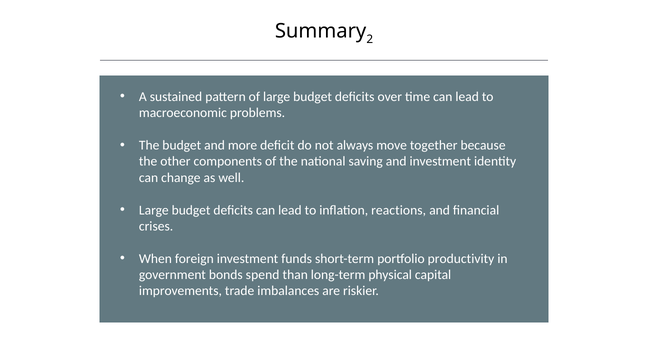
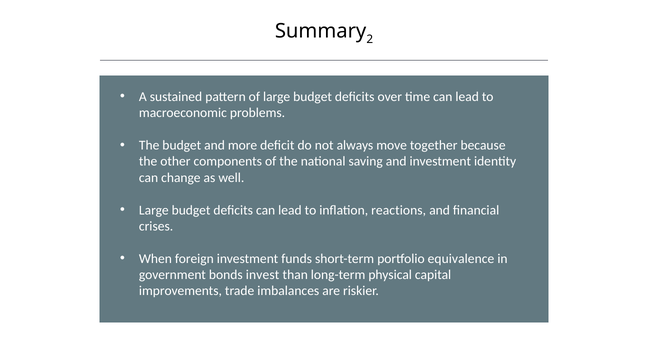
productivity: productivity -> equivalence (461, 259)
spend: spend -> invest (263, 275)
